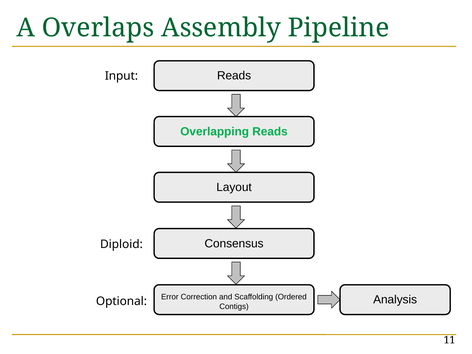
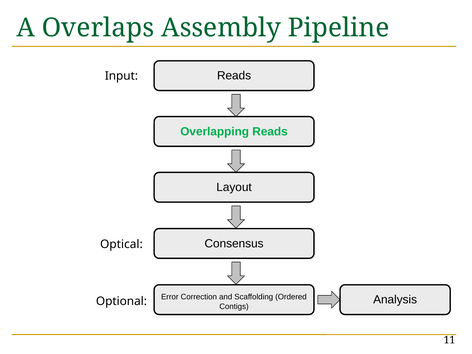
Diploid: Diploid -> Optical (121, 244)
